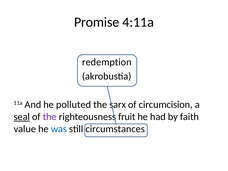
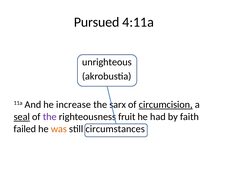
Promise: Promise -> Pursued (97, 22)
redemption: redemption -> unrighteous (107, 62)
polluted: polluted -> increase (74, 105)
circumcision underline: none -> present (166, 105)
value: value -> failed (25, 129)
was colour: blue -> orange (59, 129)
